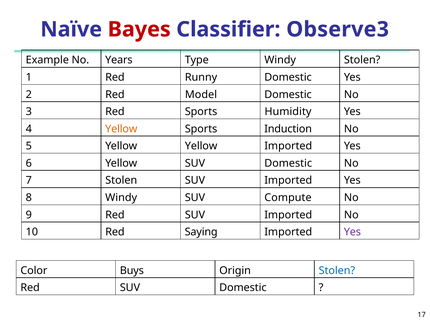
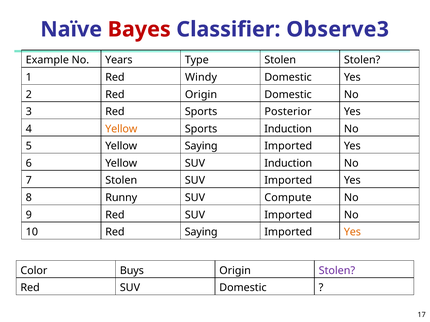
Type Windy: Windy -> Stolen (280, 60)
Runny: Runny -> Windy (201, 77)
Red Model: Model -> Origin (201, 95)
Humidity: Humidity -> Posterior (288, 112)
Yellow Yellow: Yellow -> Saying (201, 146)
Yellow SUV Domestic: Domestic -> Induction (288, 164)
8 Windy: Windy -> Runny (121, 198)
Yes colour: purple -> orange (352, 232)
Stolen colour: blue -> purple (337, 271)
